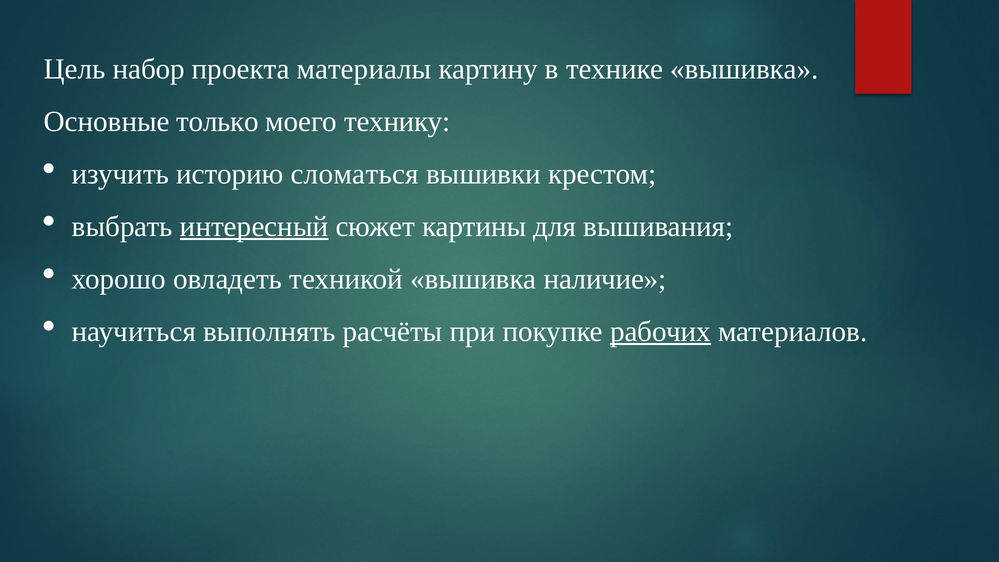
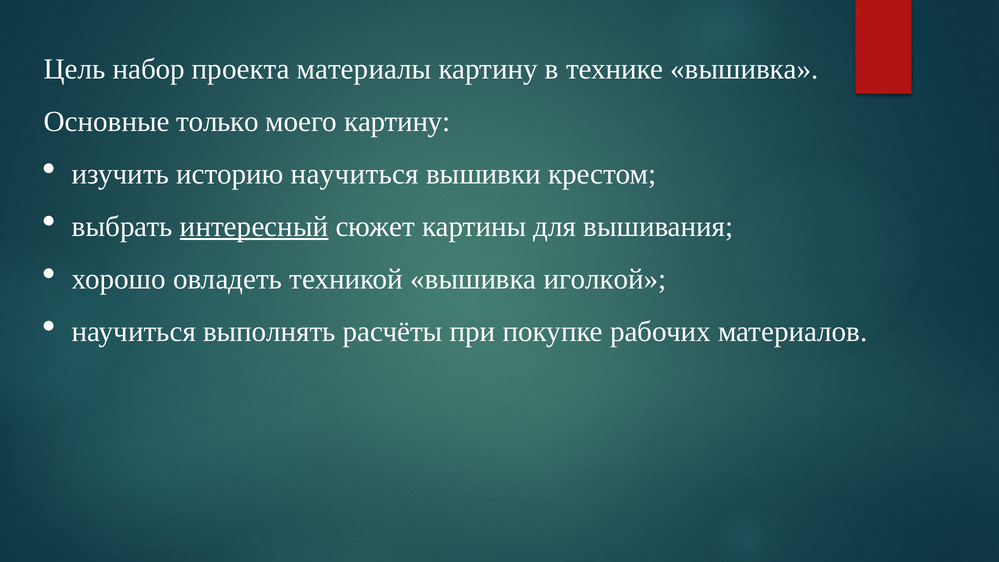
моего технику: технику -> картину (397, 121)
историю сломаться: сломаться -> научиться (355, 174)
наличие: наличие -> иголкой (605, 279)
рабочих underline: present -> none (661, 331)
